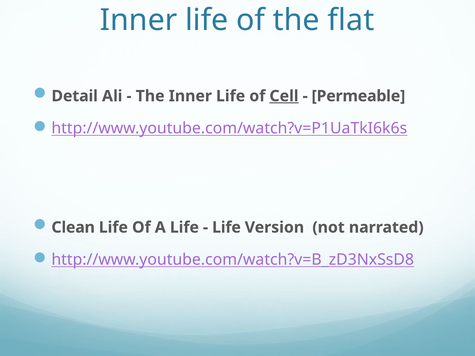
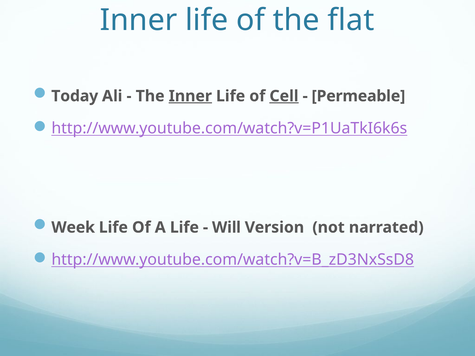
Detail: Detail -> Today (75, 96)
Inner underline: none -> present (190, 96)
Clean: Clean -> Week (73, 228)
Life: Life -> Will (226, 228)
